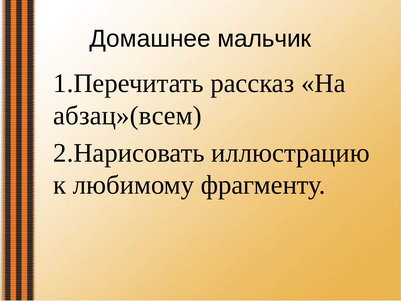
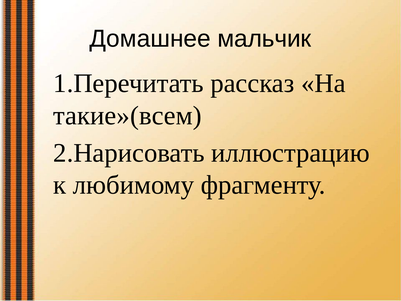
абзац»(всем: абзац»(всем -> такие»(всем (128, 115)
